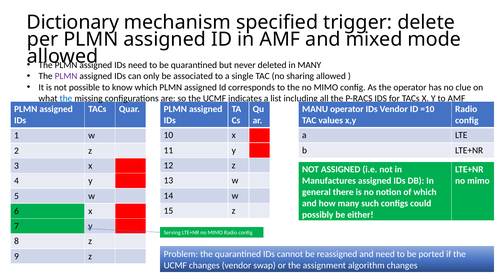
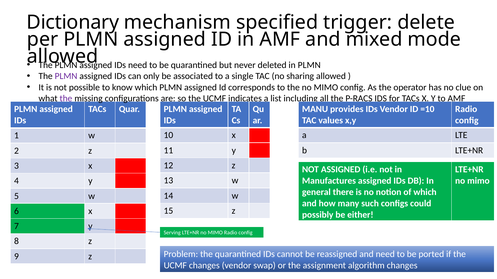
in MANY: MANY -> PLMN (309, 65)
the colour: blue -> purple (66, 99)
MANU operator: operator -> provides (347, 109)
